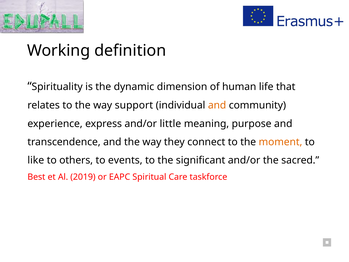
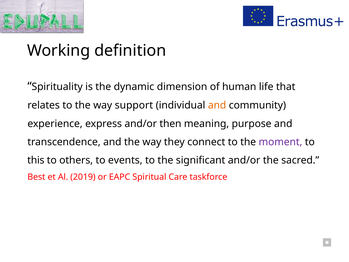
little: little -> then (170, 124)
moment colour: orange -> purple (280, 142)
like: like -> this (36, 160)
